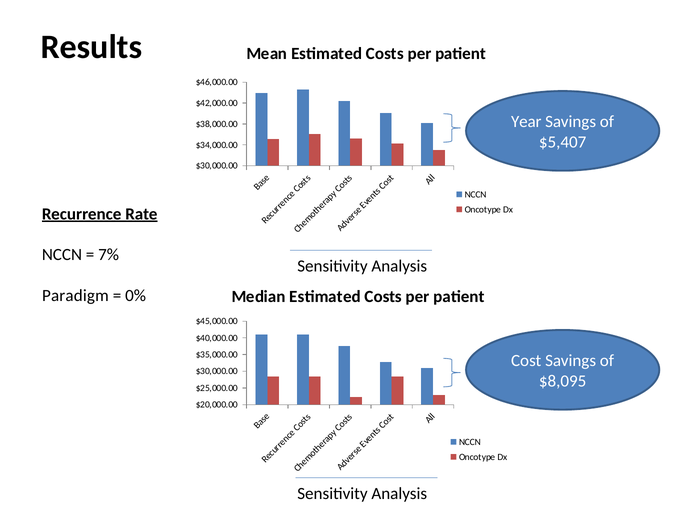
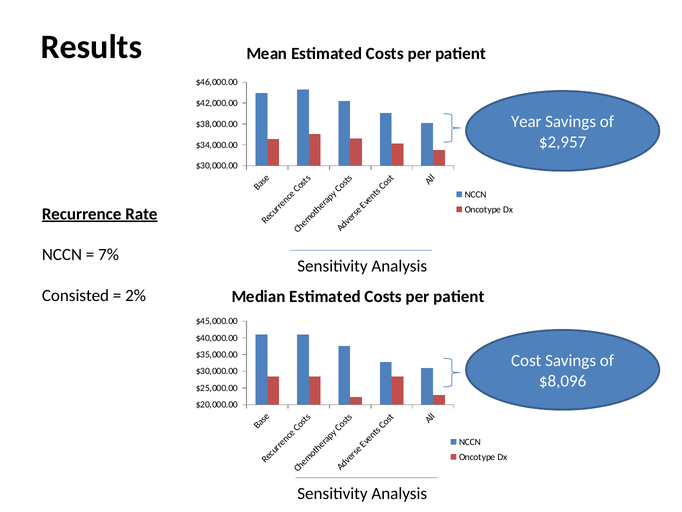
$5,407: $5,407 -> $2,957 (563, 142)
Paradigm: Paradigm -> Consisted (76, 296)
0%: 0% -> 2% (136, 296)
$8,095: $8,095 -> $8,096 (563, 381)
